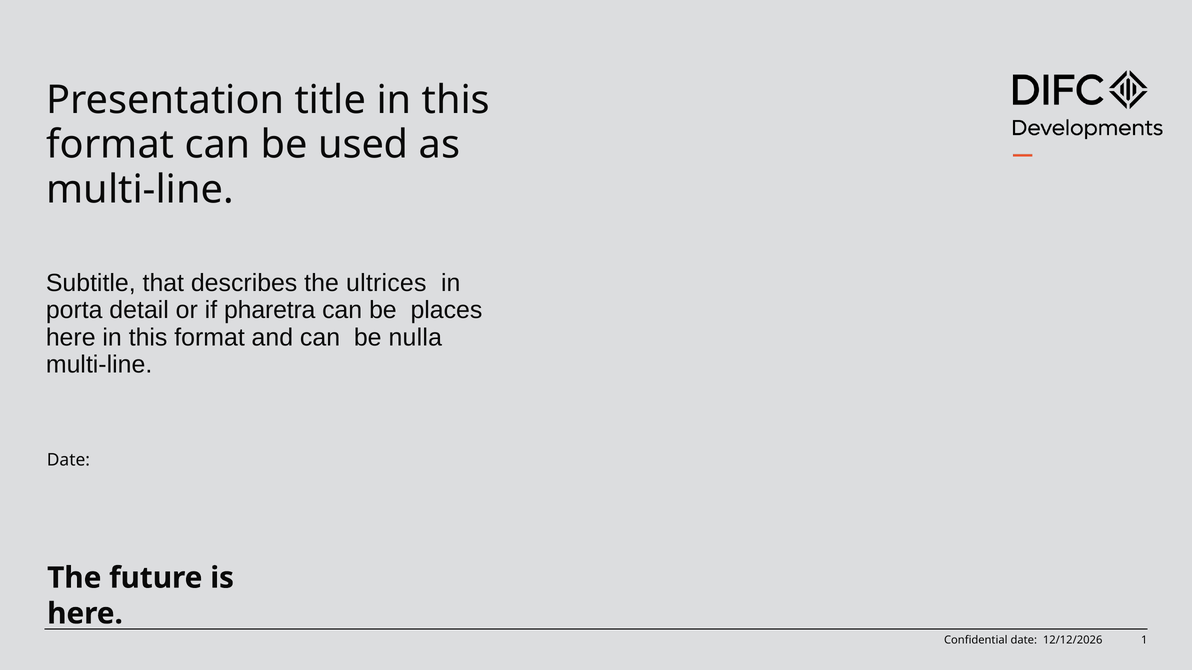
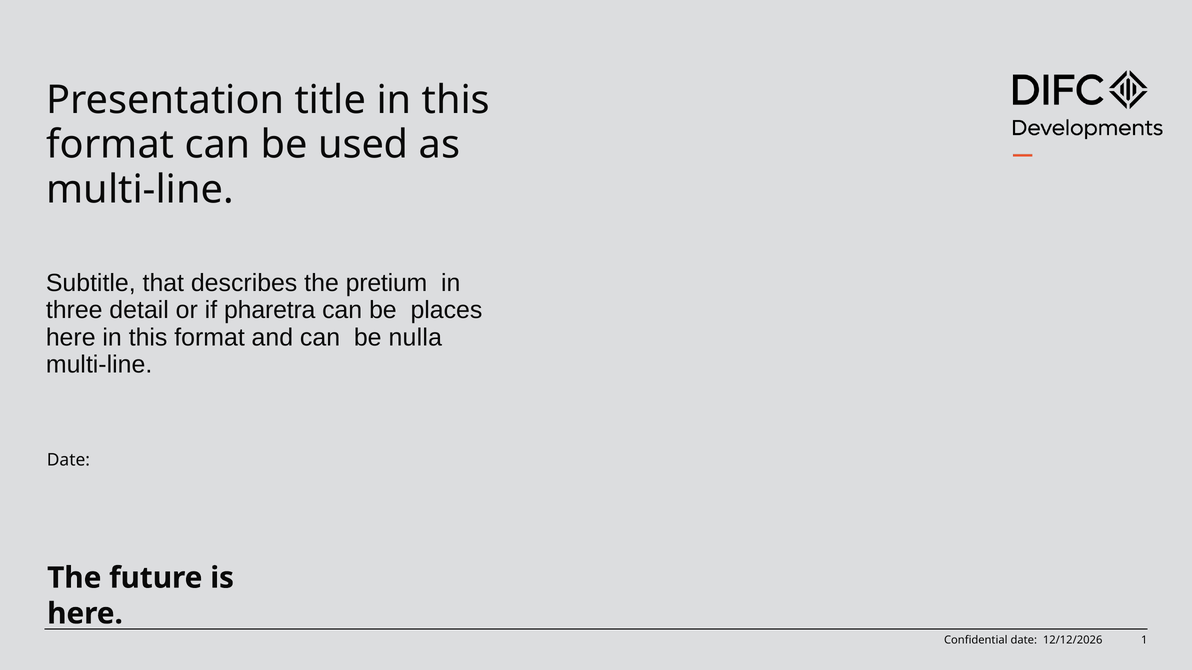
ultrices: ultrices -> pretium (387, 283)
porta: porta -> three (74, 310)
